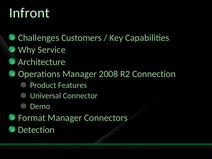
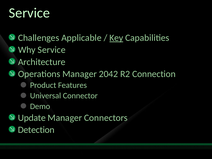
Infront: Infront -> Service (29, 13)
Customers: Customers -> Applicable (81, 38)
Key underline: none -> present (116, 38)
2008: 2008 -> 2042 (108, 74)
Format: Format -> Update (32, 118)
